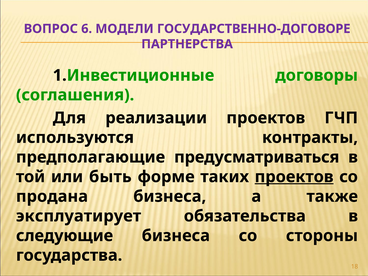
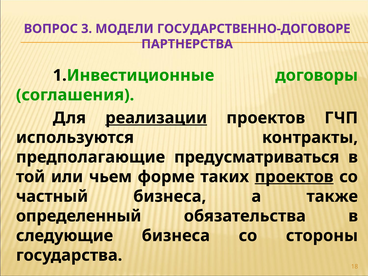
6: 6 -> 3 (87, 29)
реализации underline: none -> present (156, 118)
быть: быть -> чьем (110, 177)
продана: продана -> частный (52, 196)
эксплуатирует: эксплуатирует -> определенный (79, 216)
